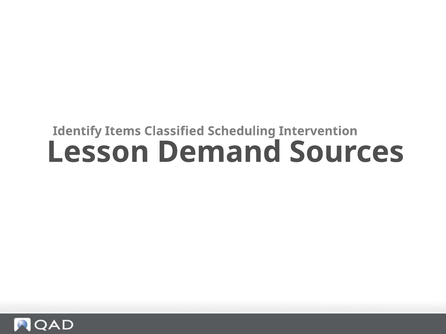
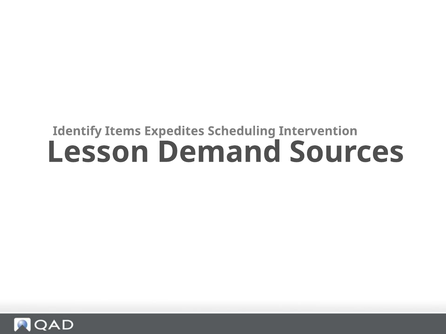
Classified: Classified -> Expedites (174, 131)
